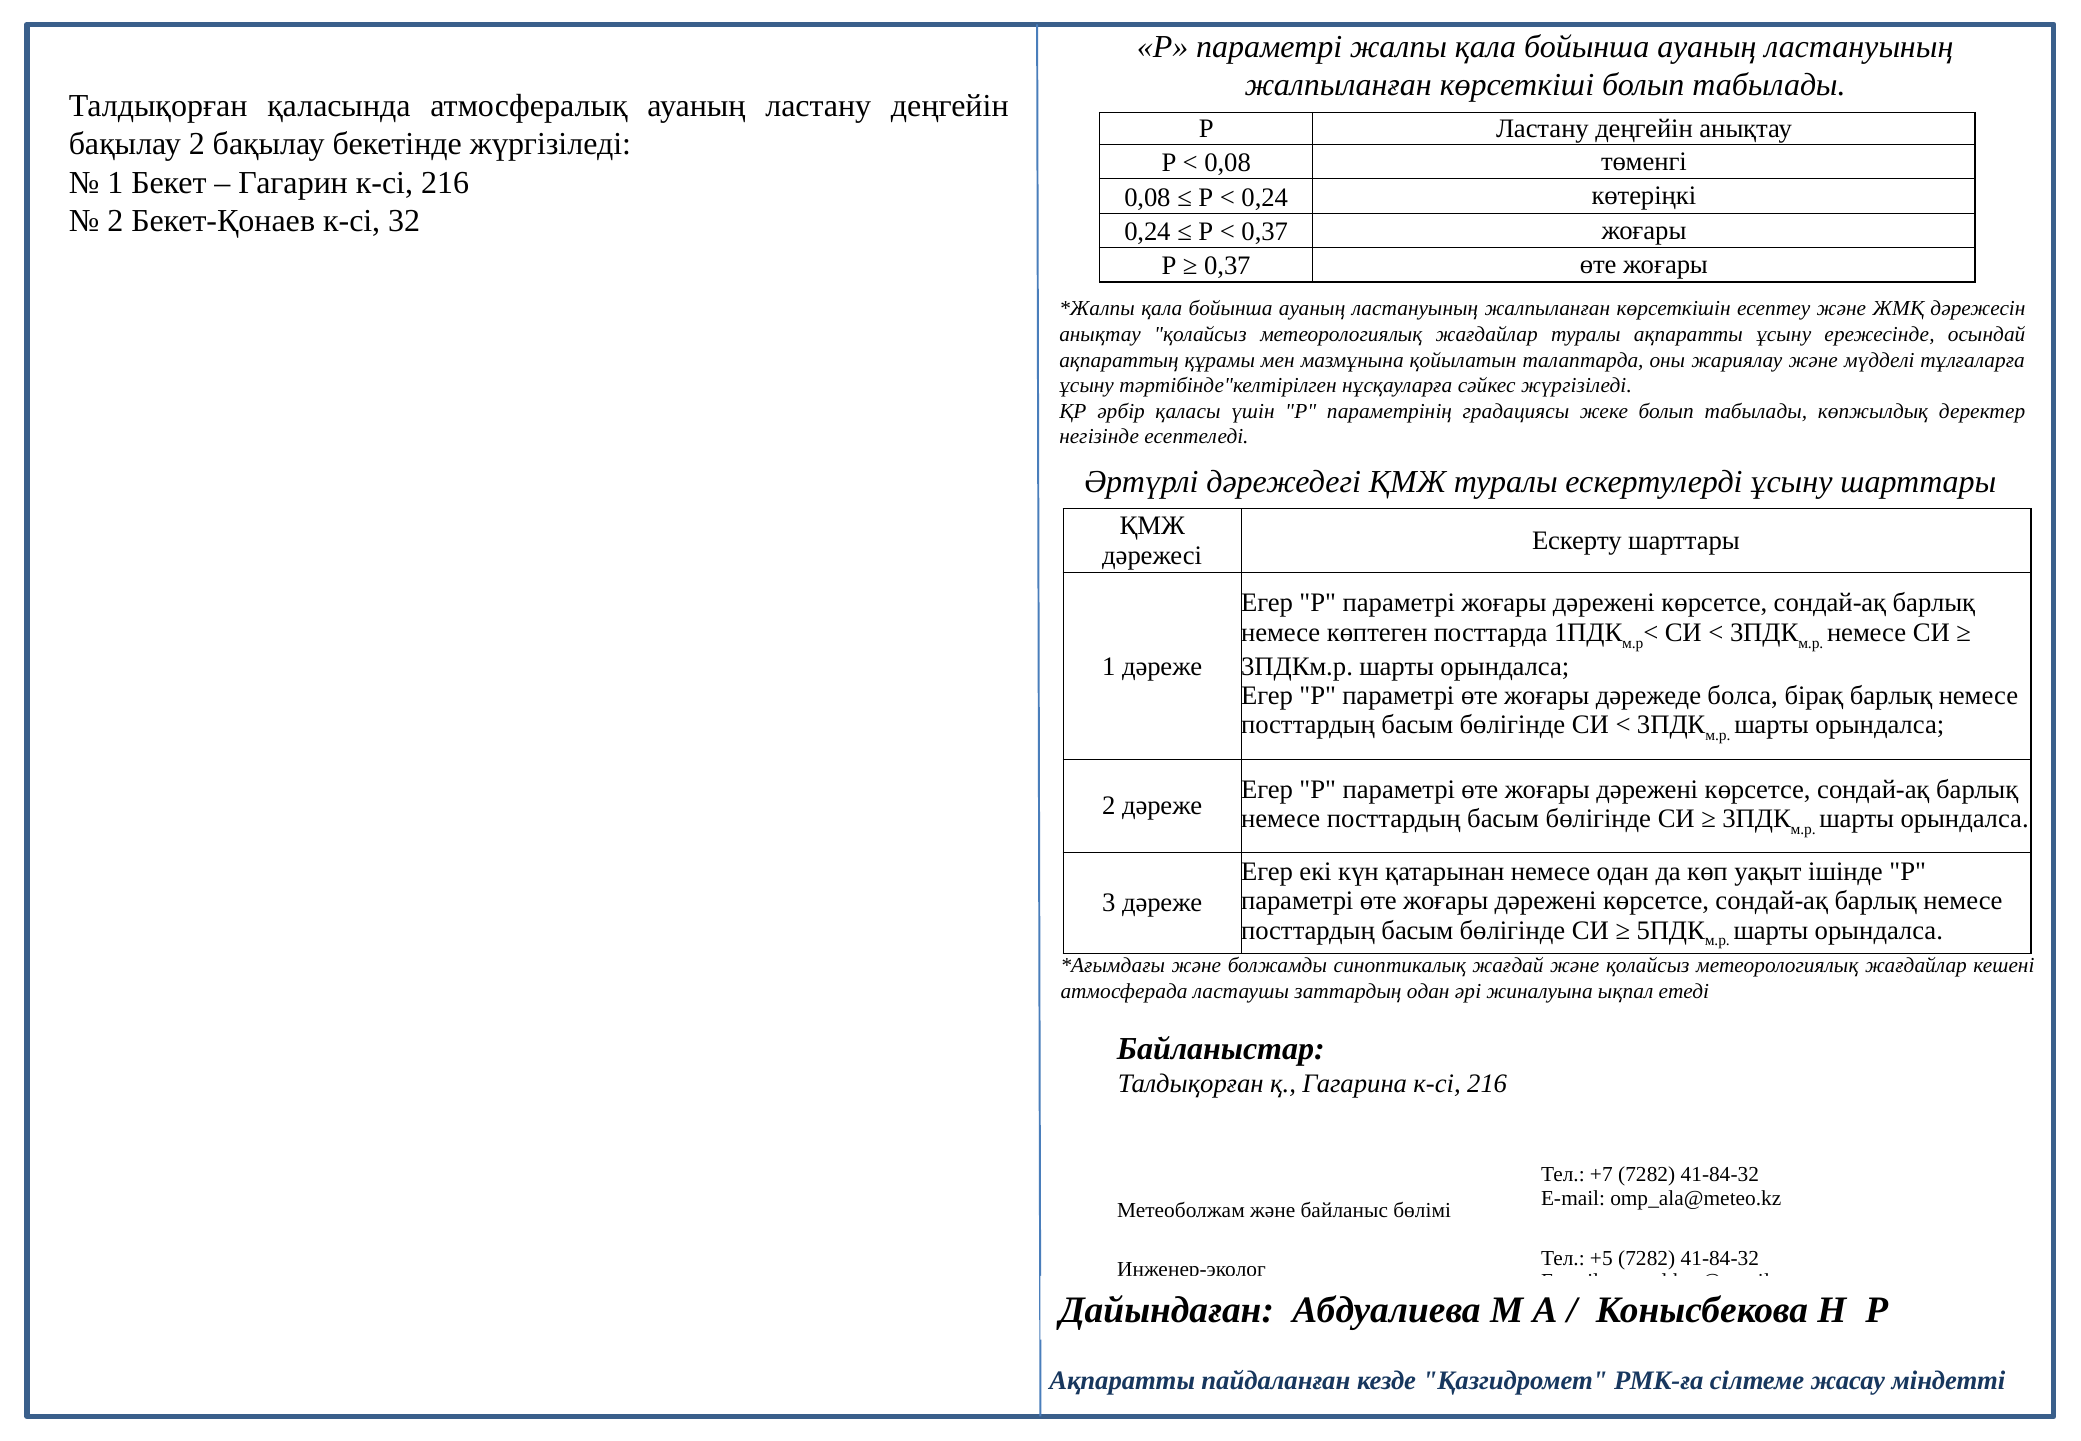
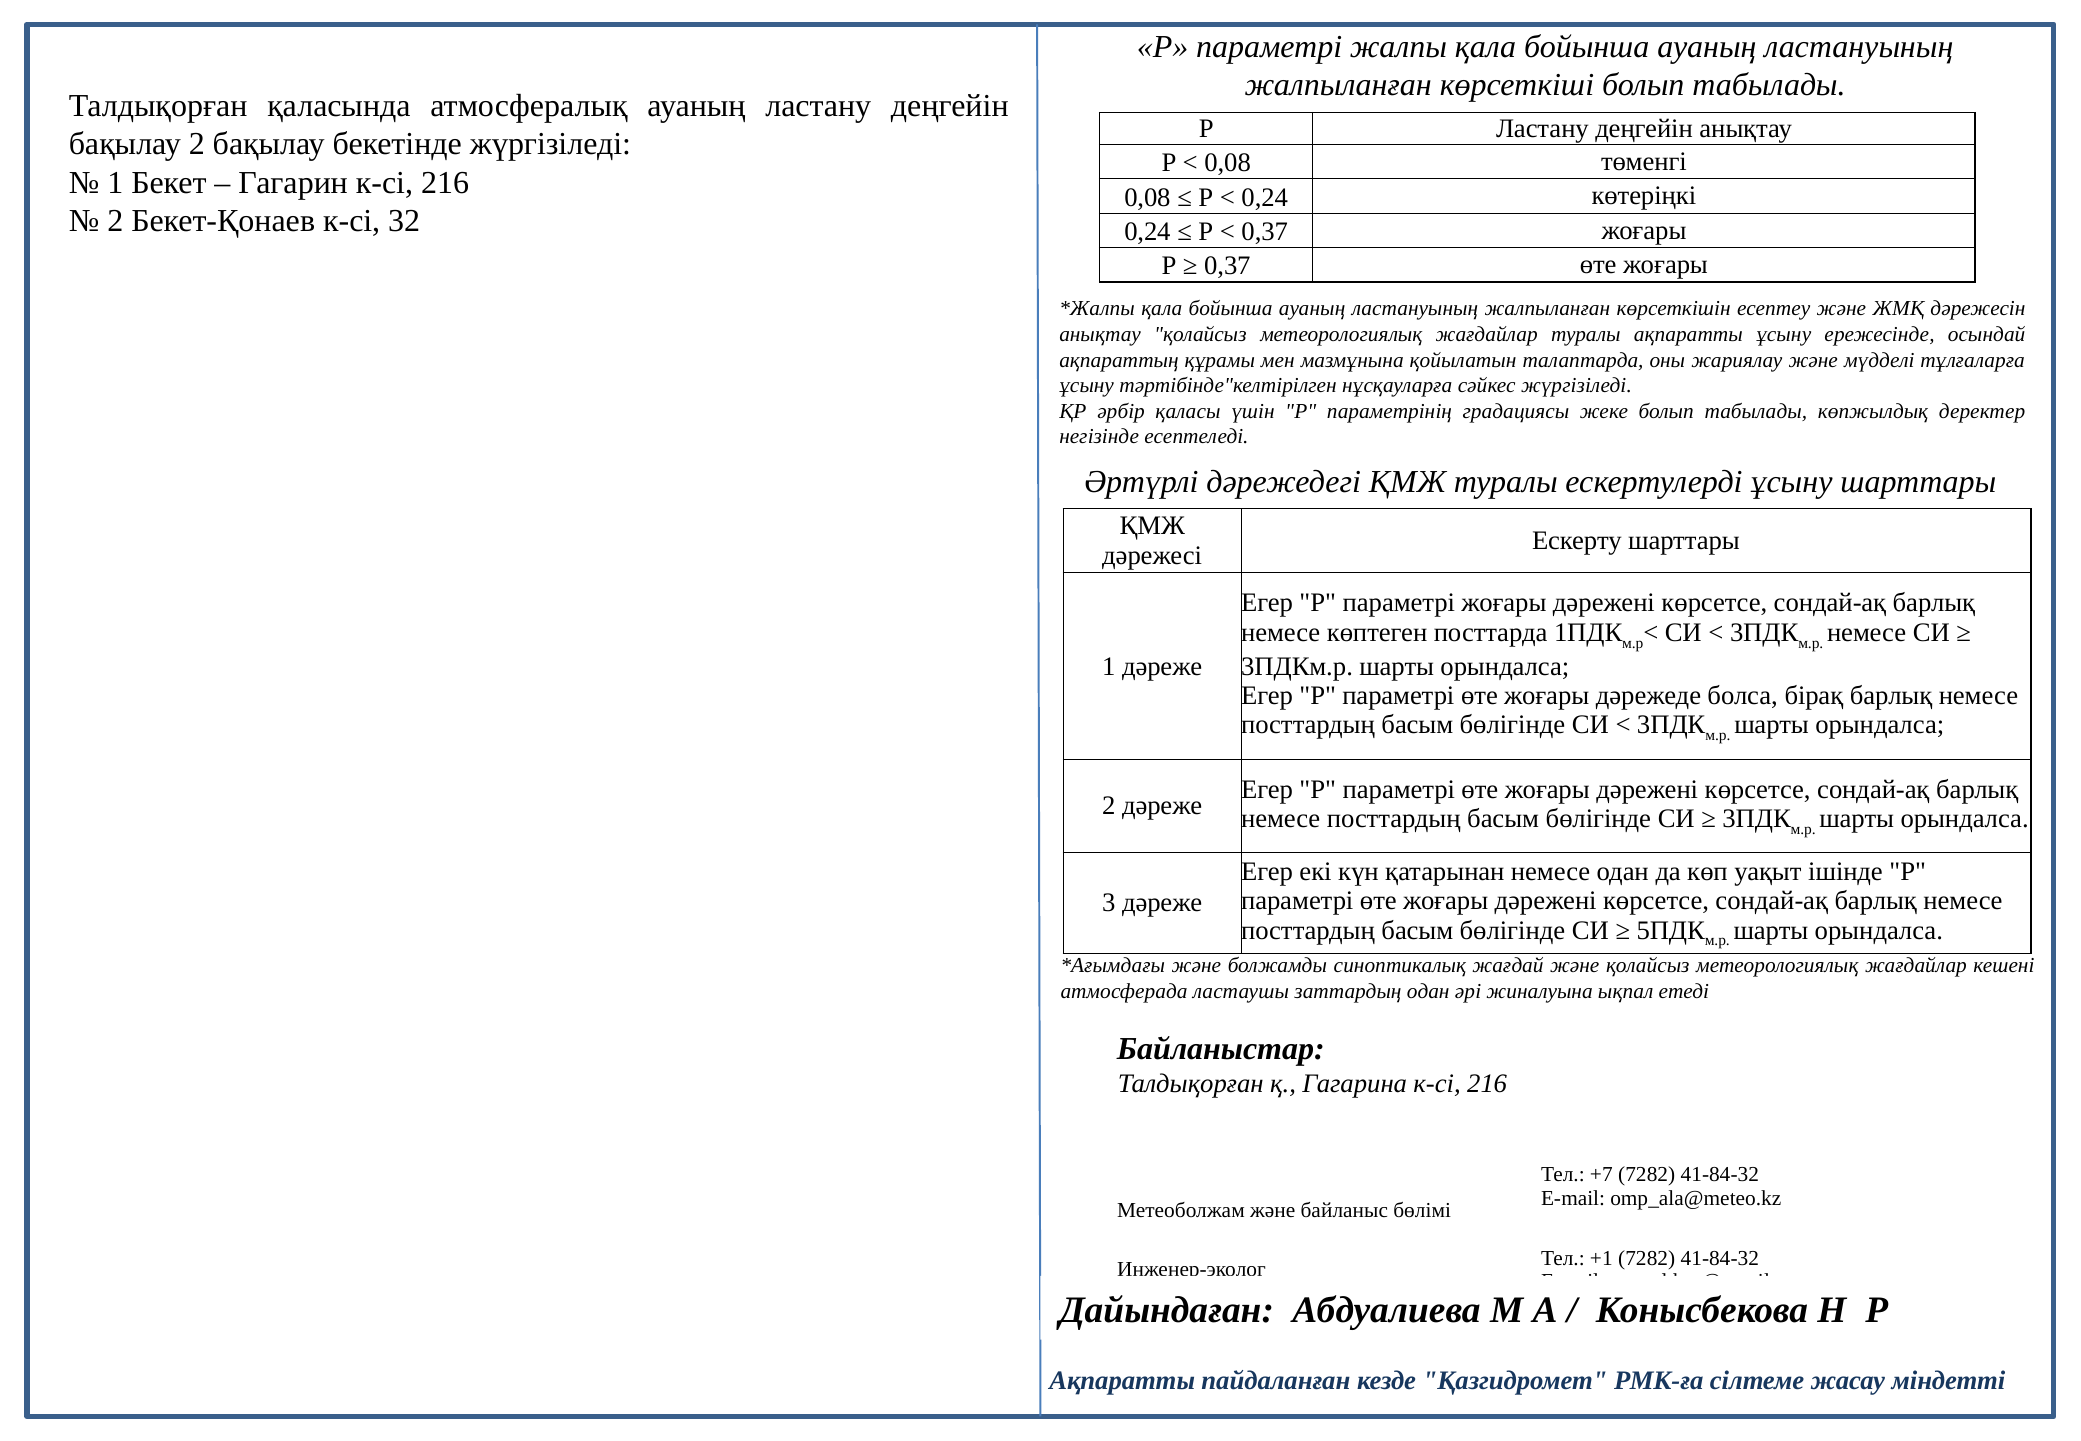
+5: +5 -> +1 (1601, 1258)
